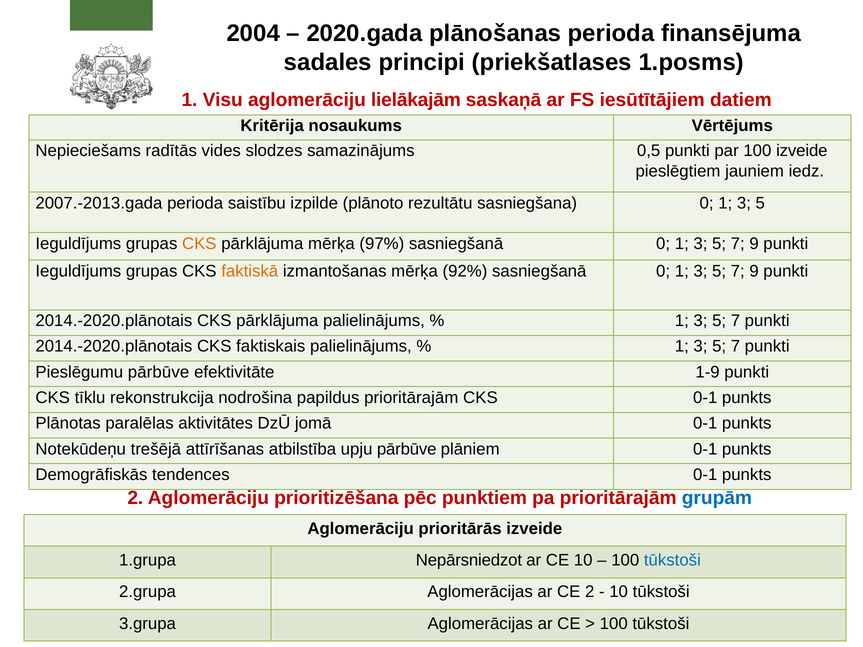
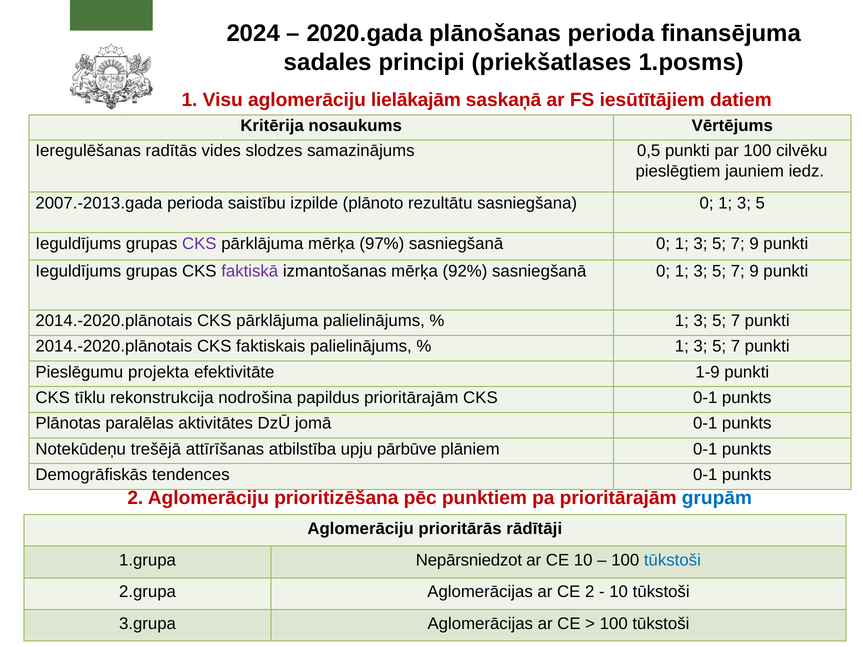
2004: 2004 -> 2024 (253, 34)
Nepieciešams: Nepieciešams -> Ieregulēšanas (88, 151)
100 izveide: izveide -> cilvēku (802, 151)
CKS colour: orange -> purple (199, 244)
faktiskā colour: orange -> purple (250, 271)
Pieslēgumu pārbūve: pārbūve -> projekta (159, 372)
prioritārās izveide: izveide -> rādītāji (534, 529)
